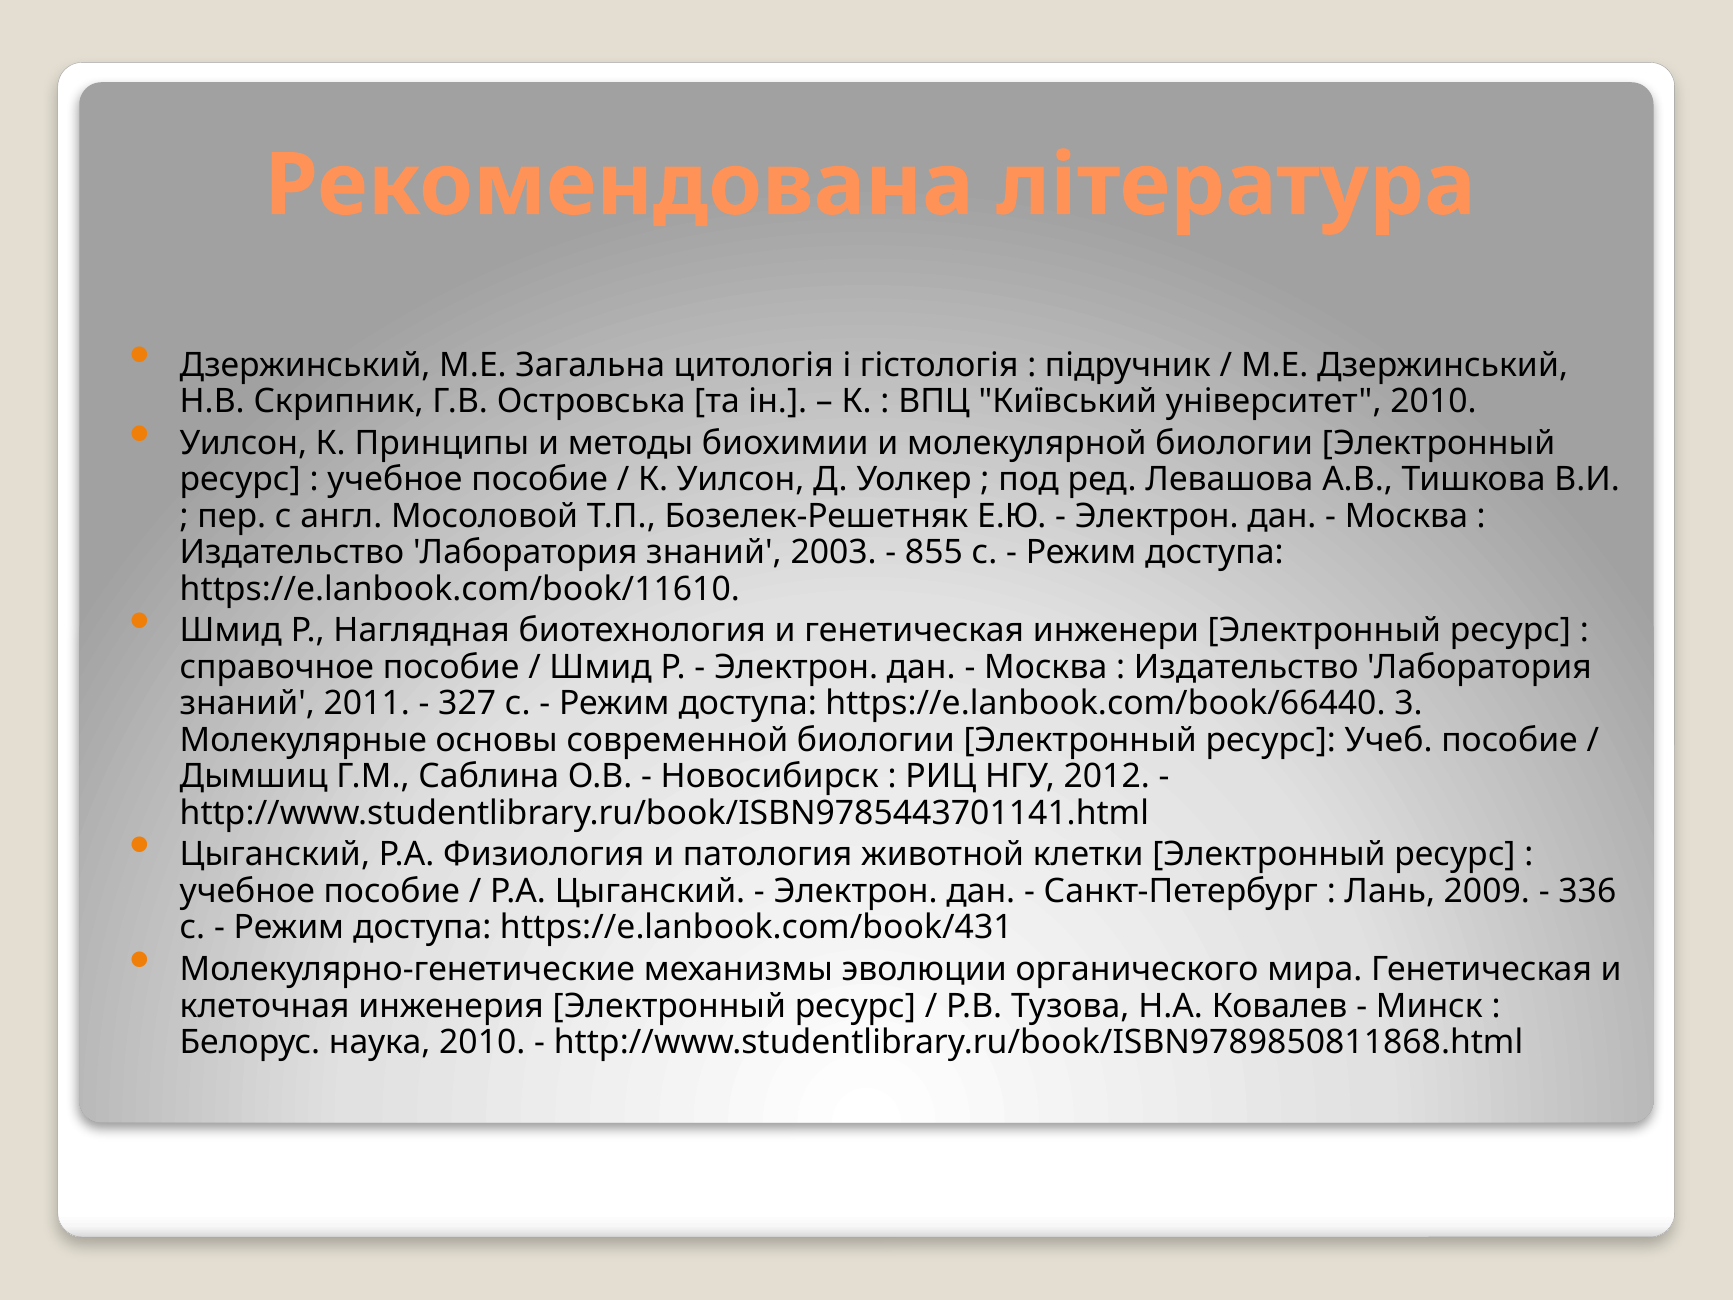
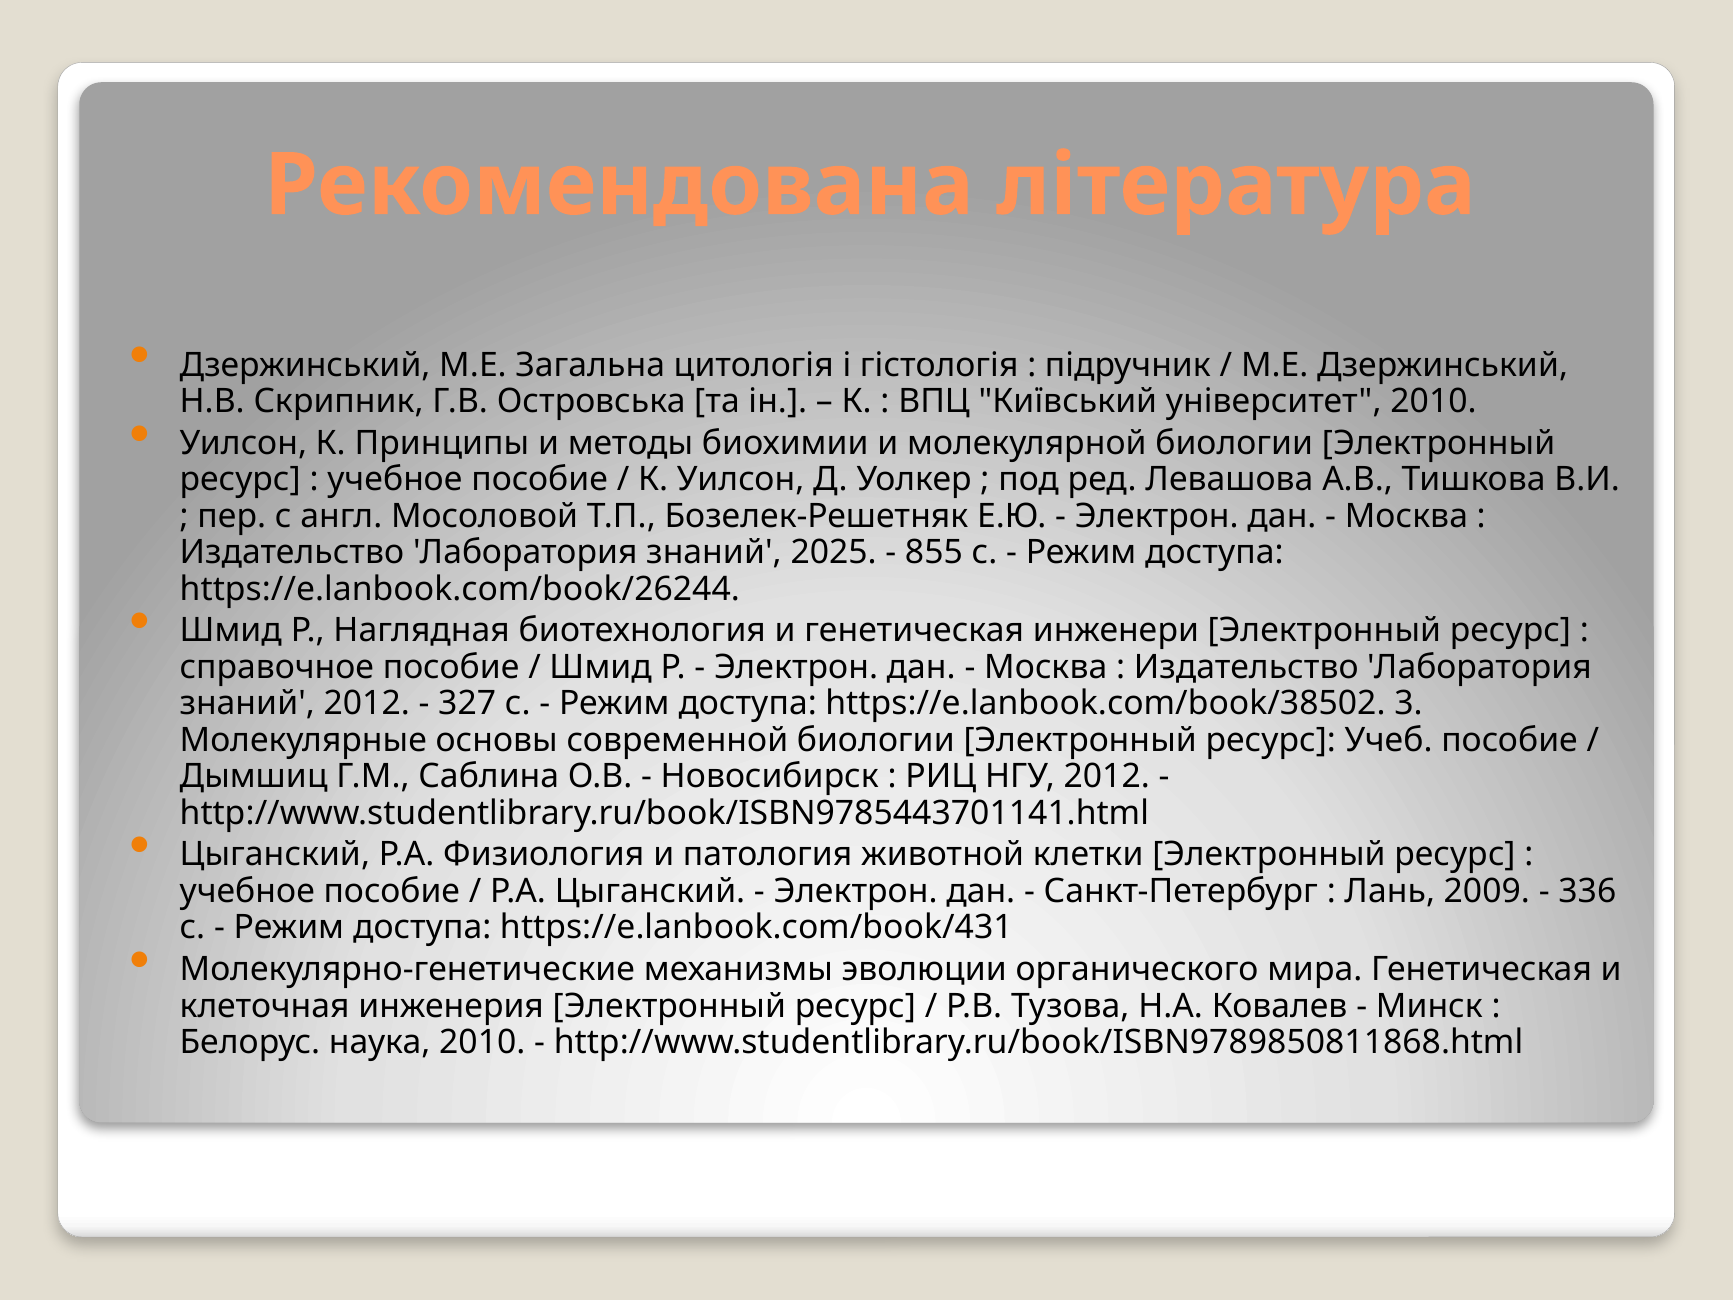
2003: 2003 -> 2025 (834, 552)
https://e.lanbook.com/book/11610: https://e.lanbook.com/book/11610 -> https://e.lanbook.com/book/26244 (460, 589)
знаний 2011: 2011 -> 2012 (367, 704)
https://e.lanbook.com/book/66440: https://e.lanbook.com/book/66440 -> https://e.lanbook.com/book/38502 (1105, 704)
